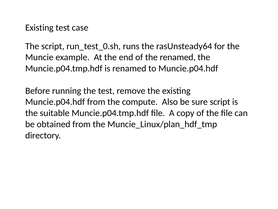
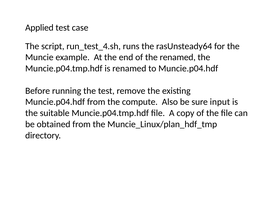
Existing: Existing -> Applied (39, 28)
run_test_0.sh: run_test_0.sh -> run_test_4.sh (94, 46)
sure script: script -> input (220, 102)
